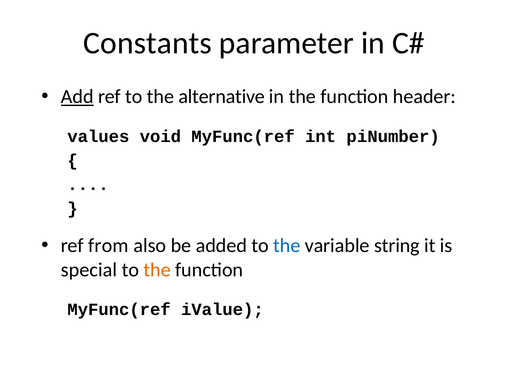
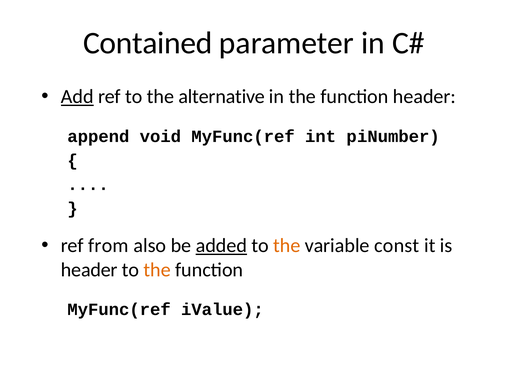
Constants: Constants -> Contained (148, 43)
values: values -> append (98, 137)
added underline: none -> present (221, 246)
the colour: blue -> orange (287, 246)
string: string -> const (397, 246)
special: special -> header (89, 270)
